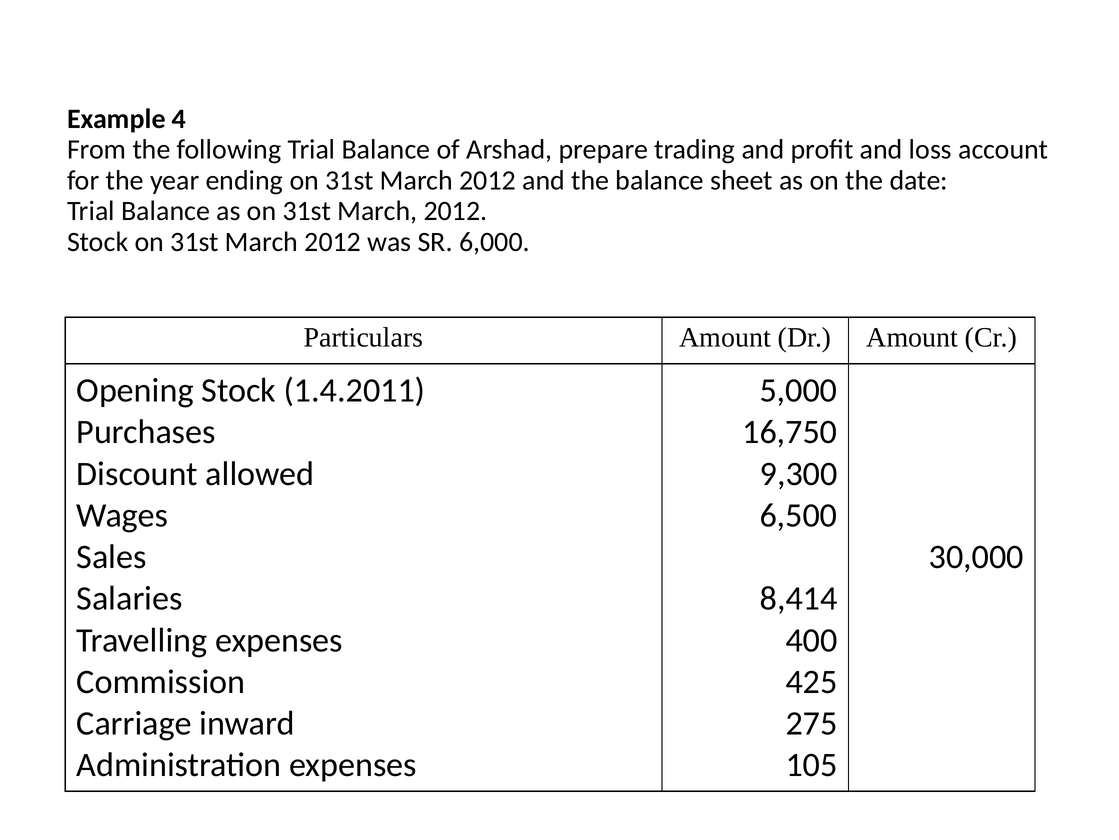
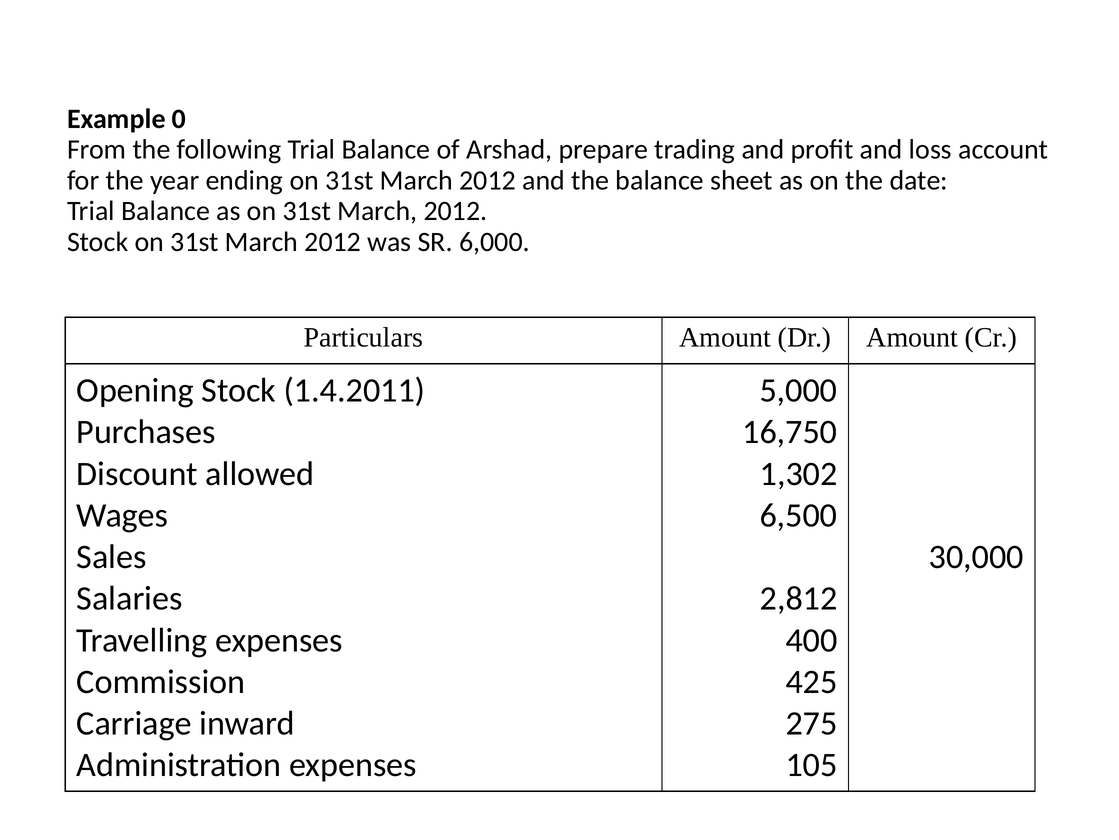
4: 4 -> 0 (179, 119)
9,300: 9,300 -> 1,302 (799, 473)
8,414: 8,414 -> 2,812 (799, 598)
